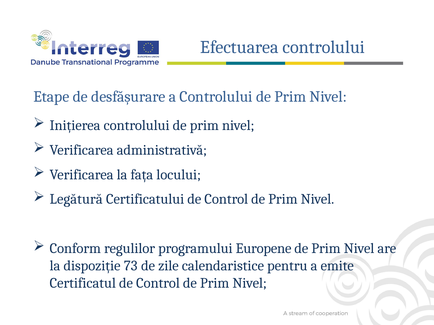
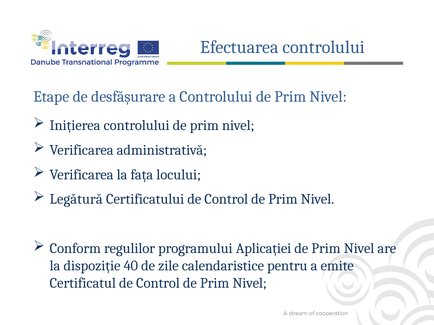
Europene: Europene -> Aplicației (264, 249)
73: 73 -> 40 (131, 266)
